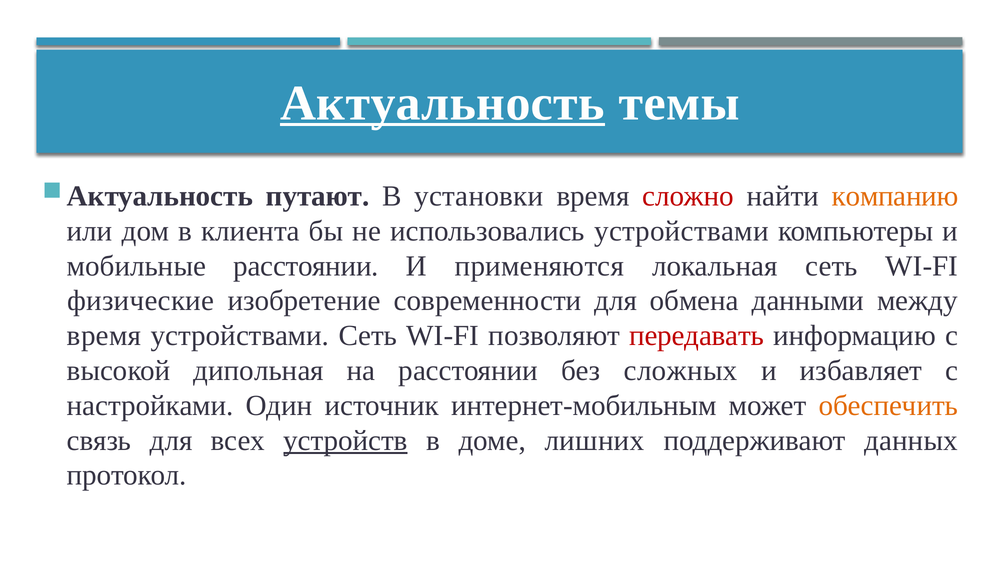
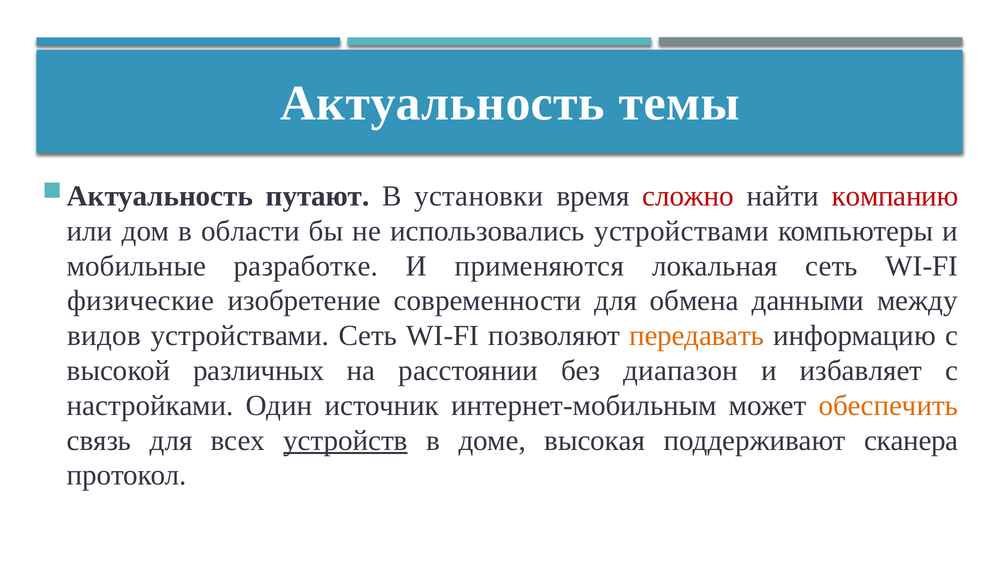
Актуальность underline: present -> none (442, 103)
компанию colour: orange -> red (895, 196)
клиента: клиента -> области (250, 231)
мобильные расстоянии: расстоянии -> разработке (306, 266)
время: время -> видов (104, 336)
передавать colour: red -> orange (697, 336)
дипольная: дипольная -> различных (259, 371)
сложных: сложных -> диапазон (681, 371)
лишних: лишних -> высокая (595, 440)
данных: данных -> сканера (911, 440)
